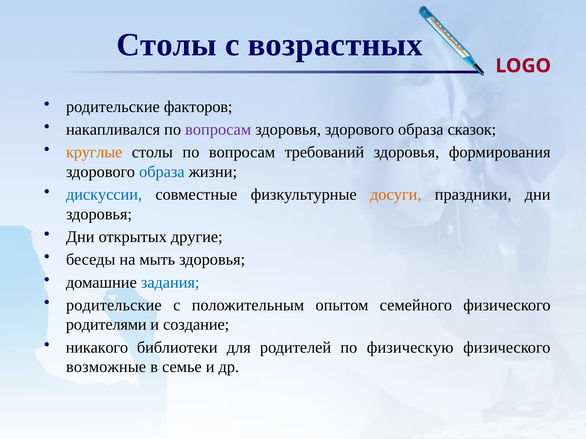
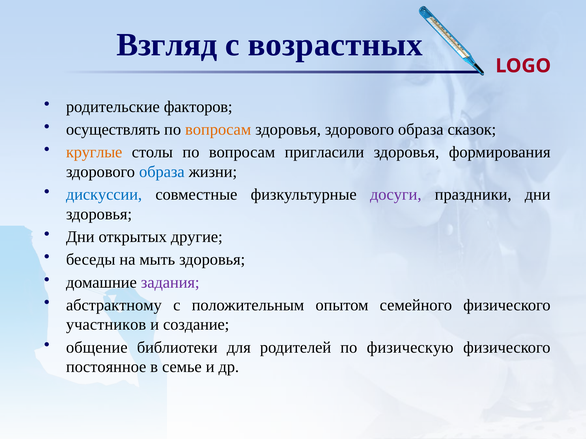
Столы: Столы -> Взгляд (167, 45)
накапливался: накапливался -> осуществлять (113, 130)
вопросам colour: purple -> orange (218, 130)
требований: требований -> пригласили (324, 152)
досуги colour: orange -> purple (396, 195)
задания colour: blue -> purple (170, 283)
родительские: родительские -> абстрактному (114, 305)
родителями: родителями -> участников (106, 325)
никакого: никакого -> общение (97, 348)
возможные: возможные -> постоянное (106, 367)
